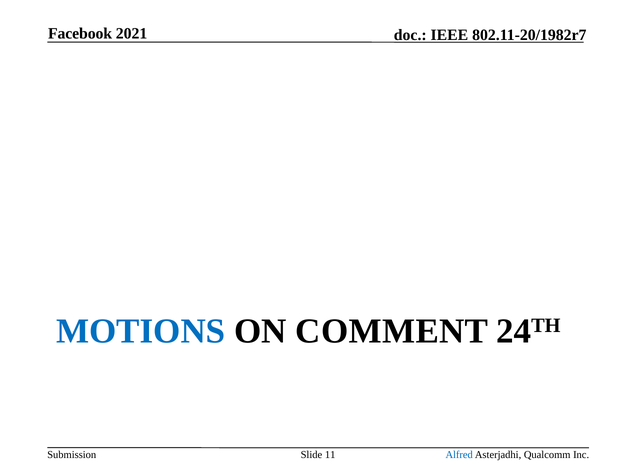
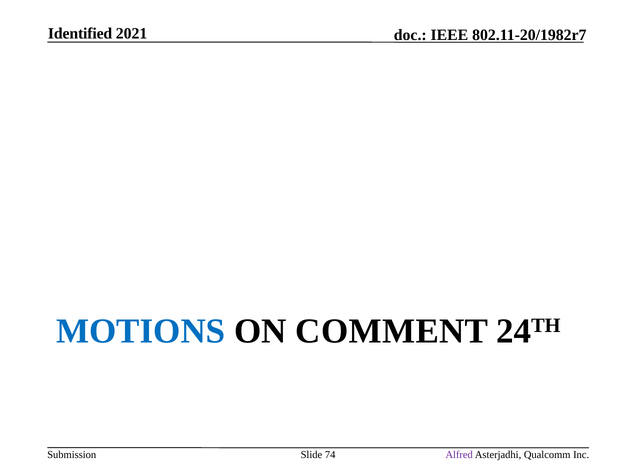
Facebook: Facebook -> Identified (80, 33)
11: 11 -> 74 (330, 454)
Alfred colour: blue -> purple (459, 454)
